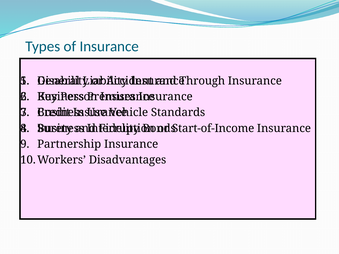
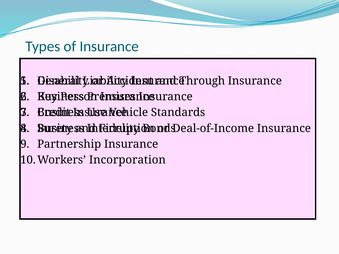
Start-of-Income: Start-of-Income -> Deal-of-Income (213, 128)
Disadvantages: Disadvantages -> Incorporation (127, 160)
